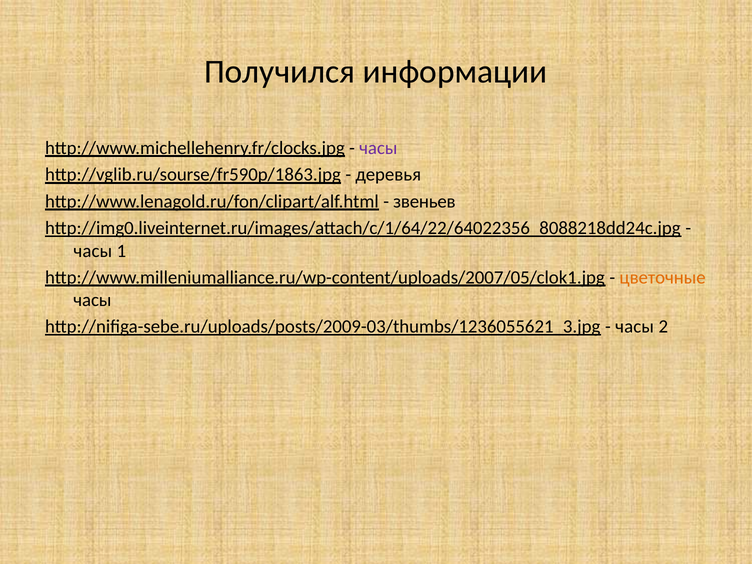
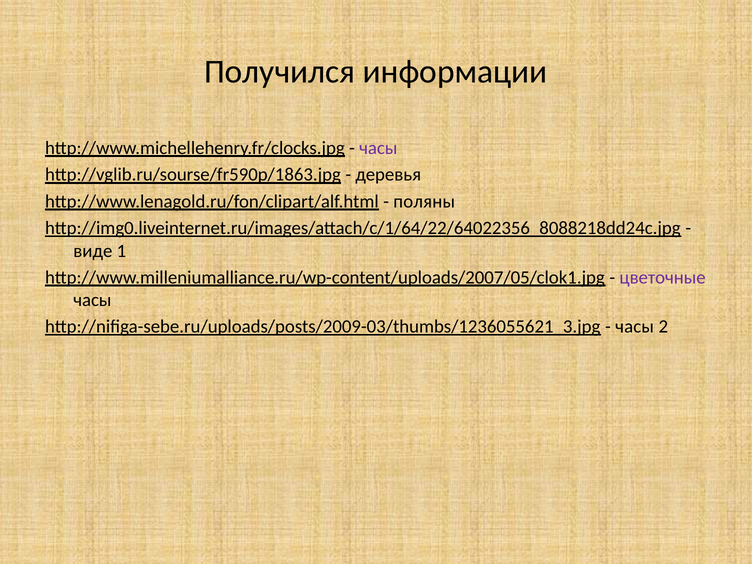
звеньев: звеньев -> поляны (424, 201)
часы: часы -> виде (93, 251)
цветочные colour: orange -> purple (663, 277)
